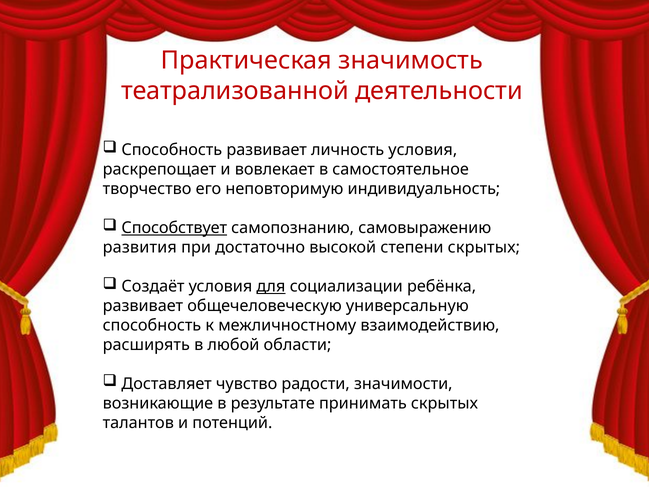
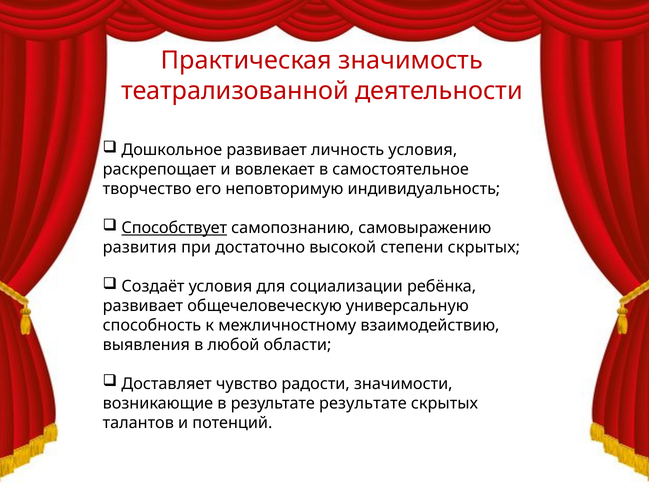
Способность: Способность -> Дошкольное (172, 150)
для underline: present -> none (271, 286)
расширять: расширять -> выявления (146, 345)
результате принимать: принимать -> результате (363, 403)
